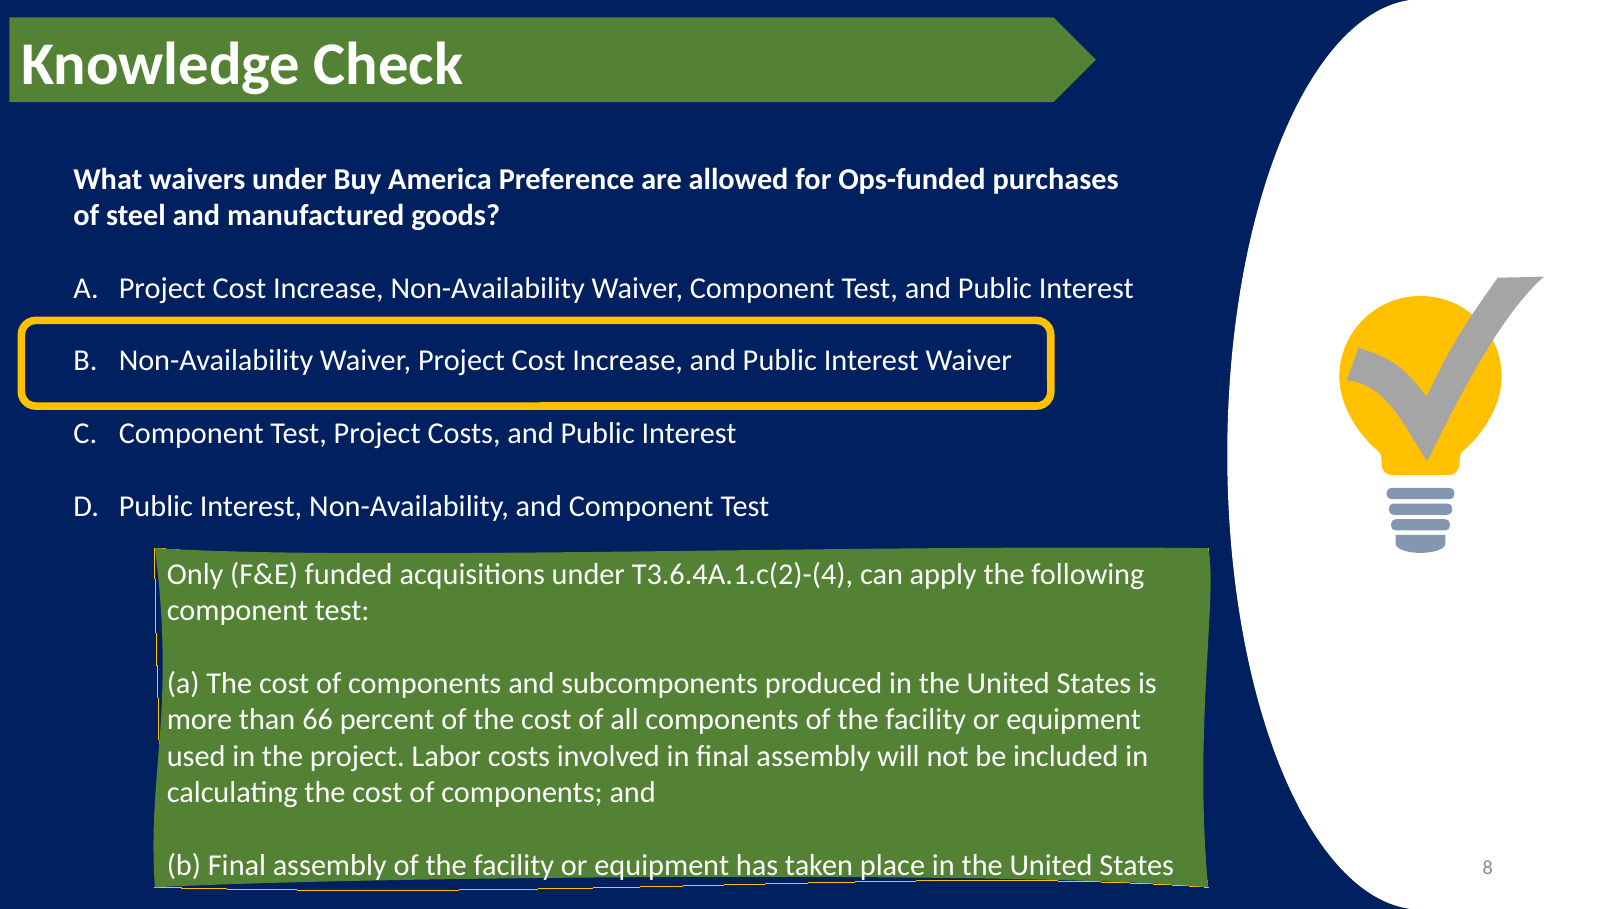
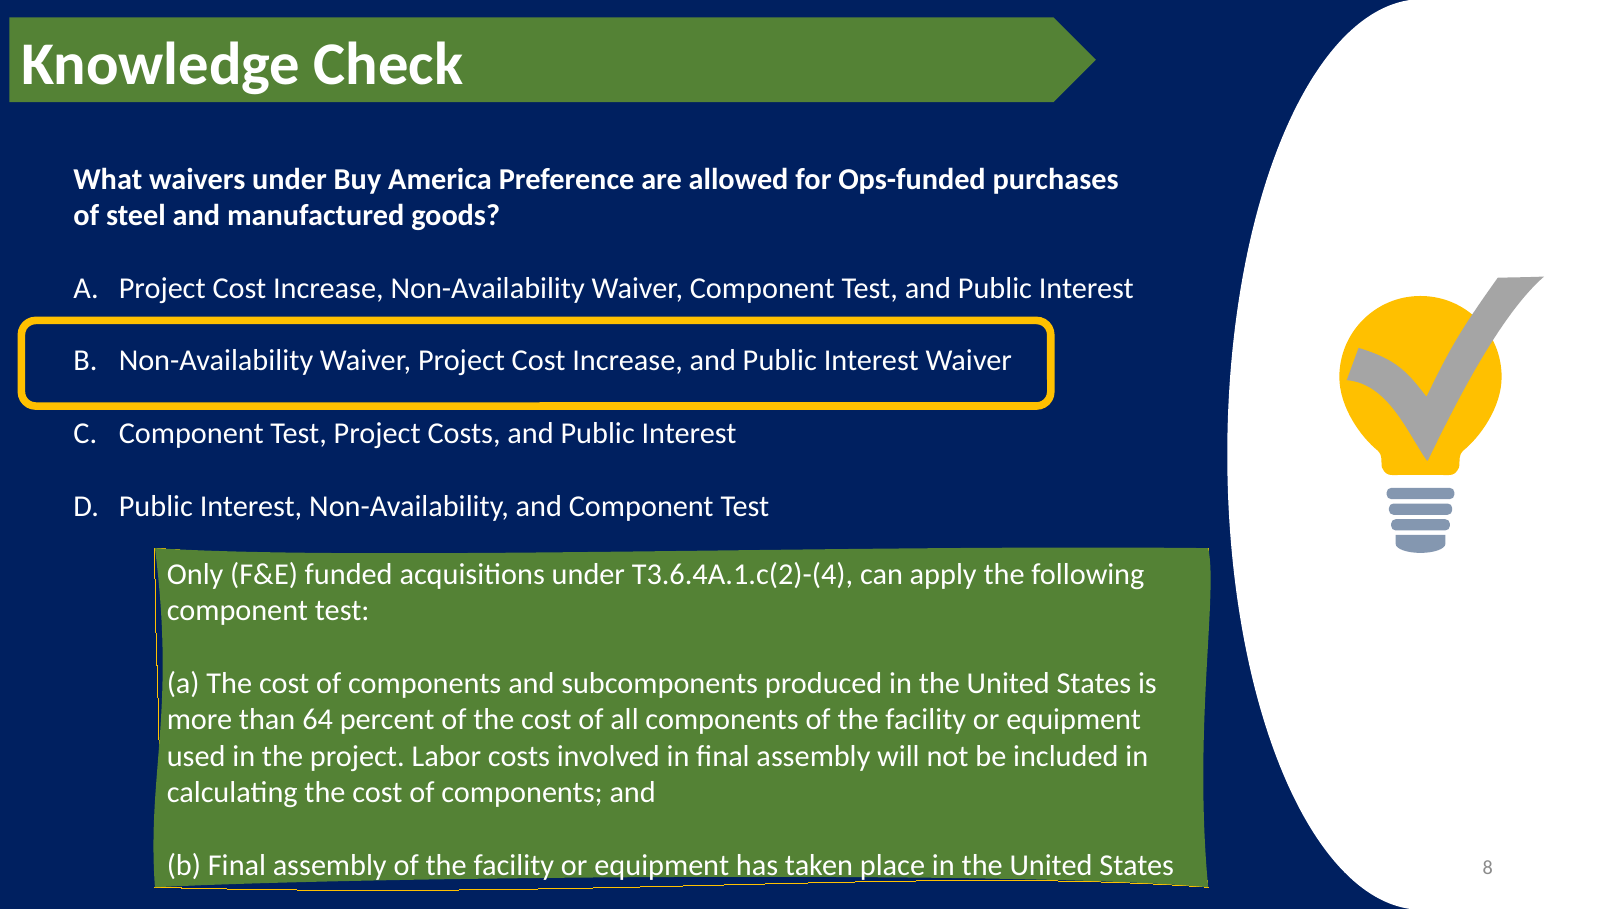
66: 66 -> 64 (318, 720)
